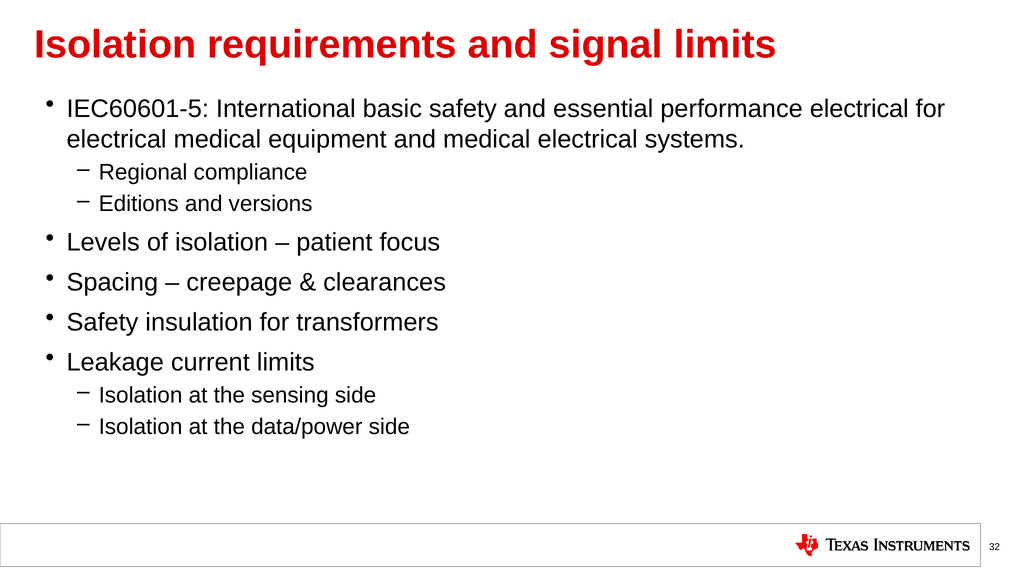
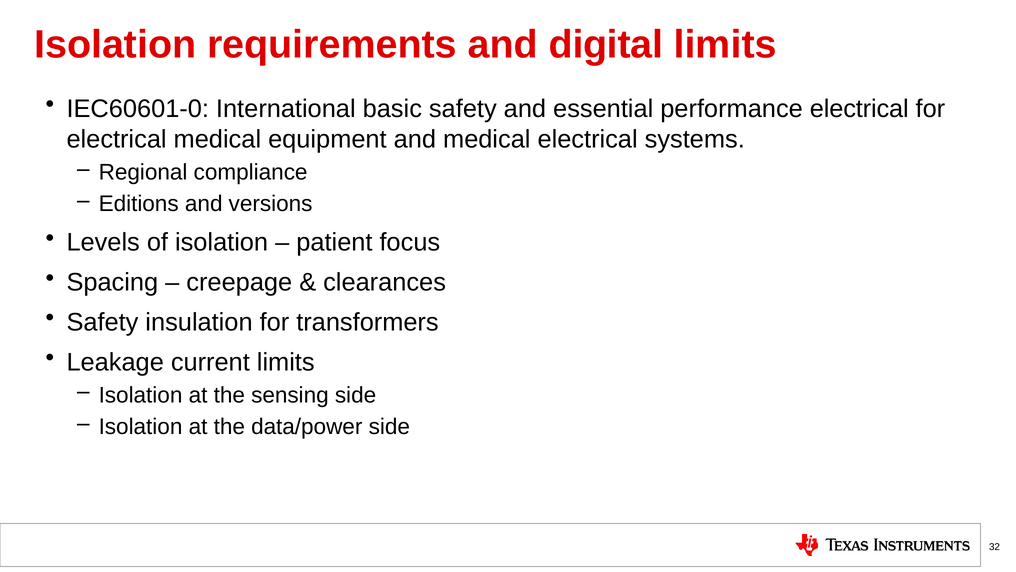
signal: signal -> digital (606, 45)
IEC60601-5: IEC60601-5 -> IEC60601-0 (138, 109)
